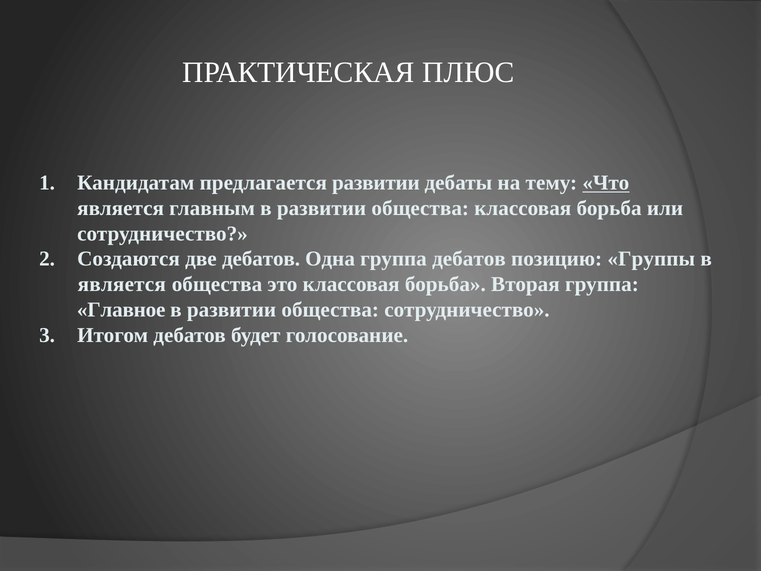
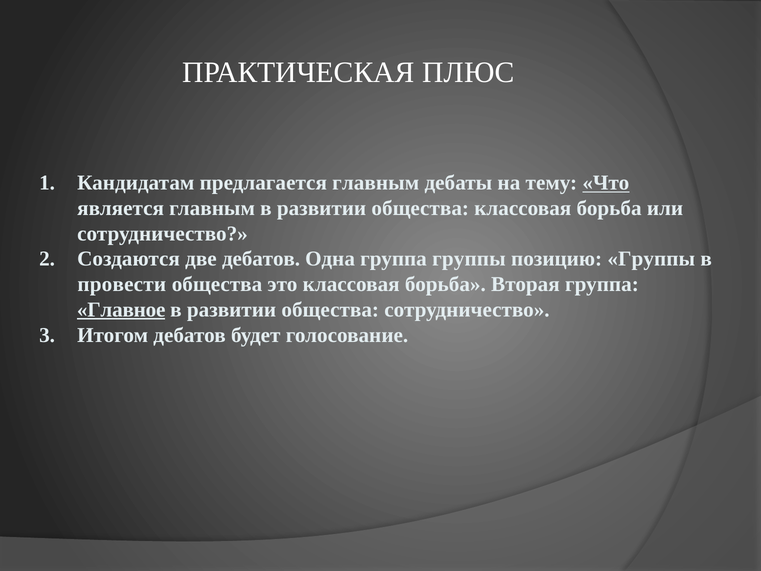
предлагается развитии: развитии -> главным (376, 183)
группа дебатов: дебатов -> группы (469, 259)
является: является -> провести (122, 284)
Главное underline: none -> present (121, 310)
